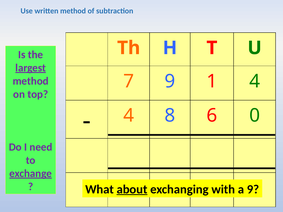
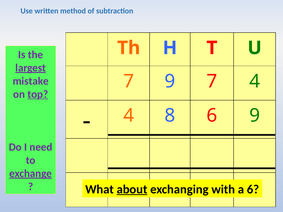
9 1: 1 -> 7 (212, 81)
method: method -> mistake (31, 81)
top underline: none -> present (38, 94)
6 0: 0 -> 9 (255, 116)
a 9: 9 -> 6 (253, 189)
